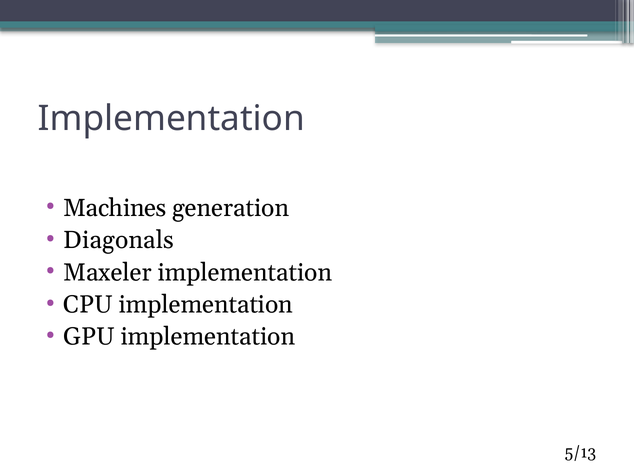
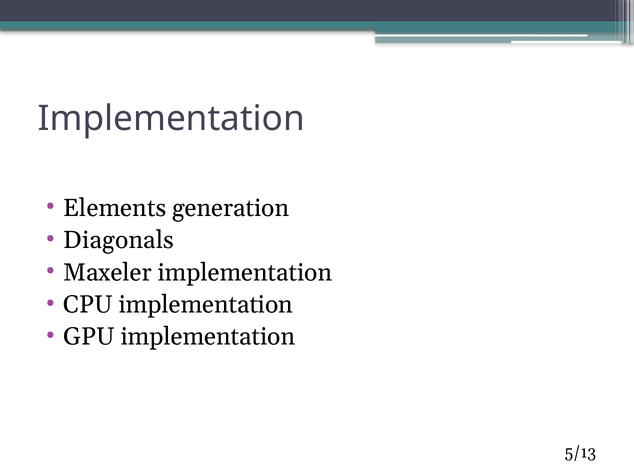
Machines: Machines -> Elements (115, 208)
